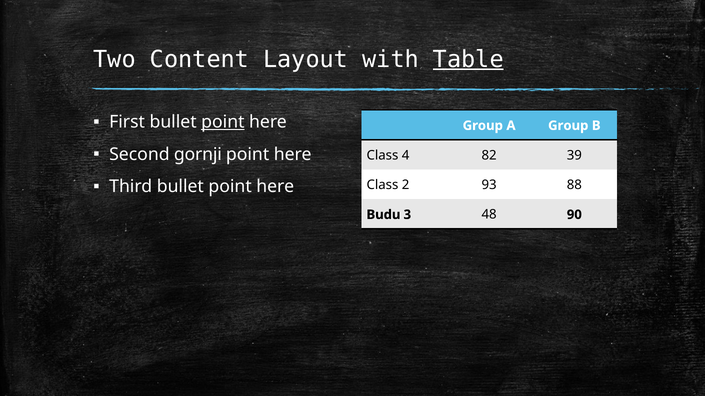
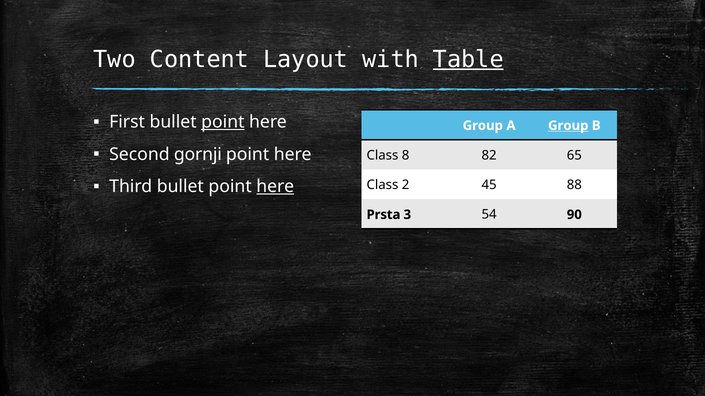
Group underline: none -> present (568, 126)
4: 4 -> 8 (406, 156)
39: 39 -> 65 (574, 156)
here underline: none -> present (275, 187)
93: 93 -> 45 (489, 185)
Budu: Budu -> Prsta (383, 215)
48: 48 -> 54 (489, 215)
